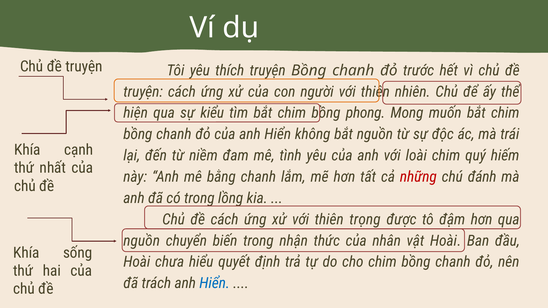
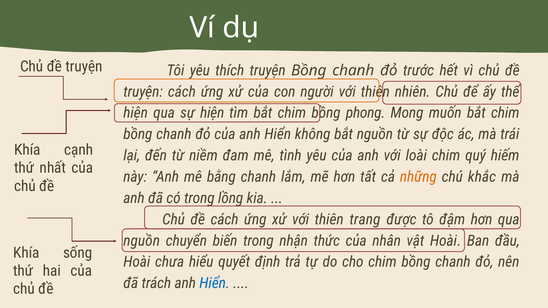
sự kiểu: kiểu -> hiện (212, 113)
những colour: red -> orange (418, 177)
đánh: đánh -> khắc (482, 177)
trọng: trọng -> trang (365, 220)
